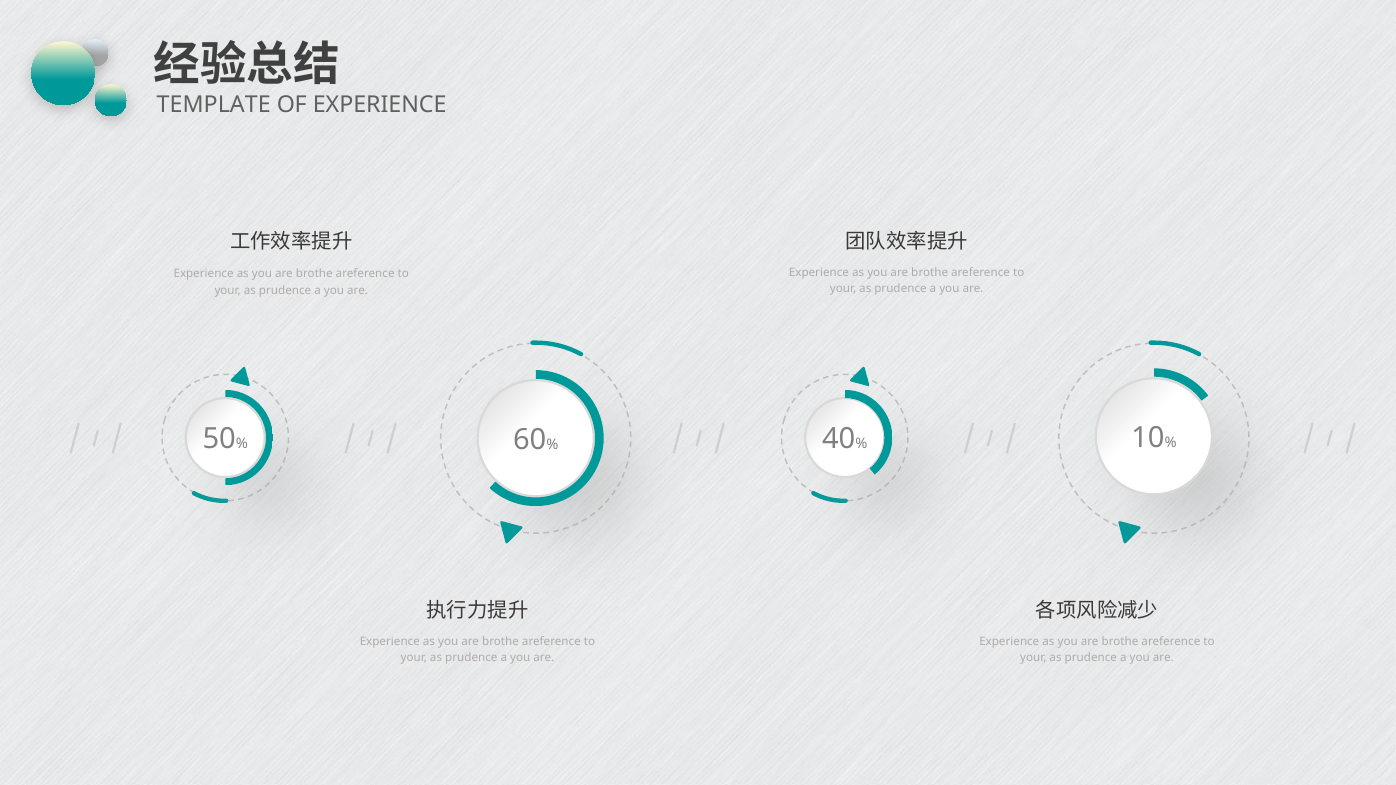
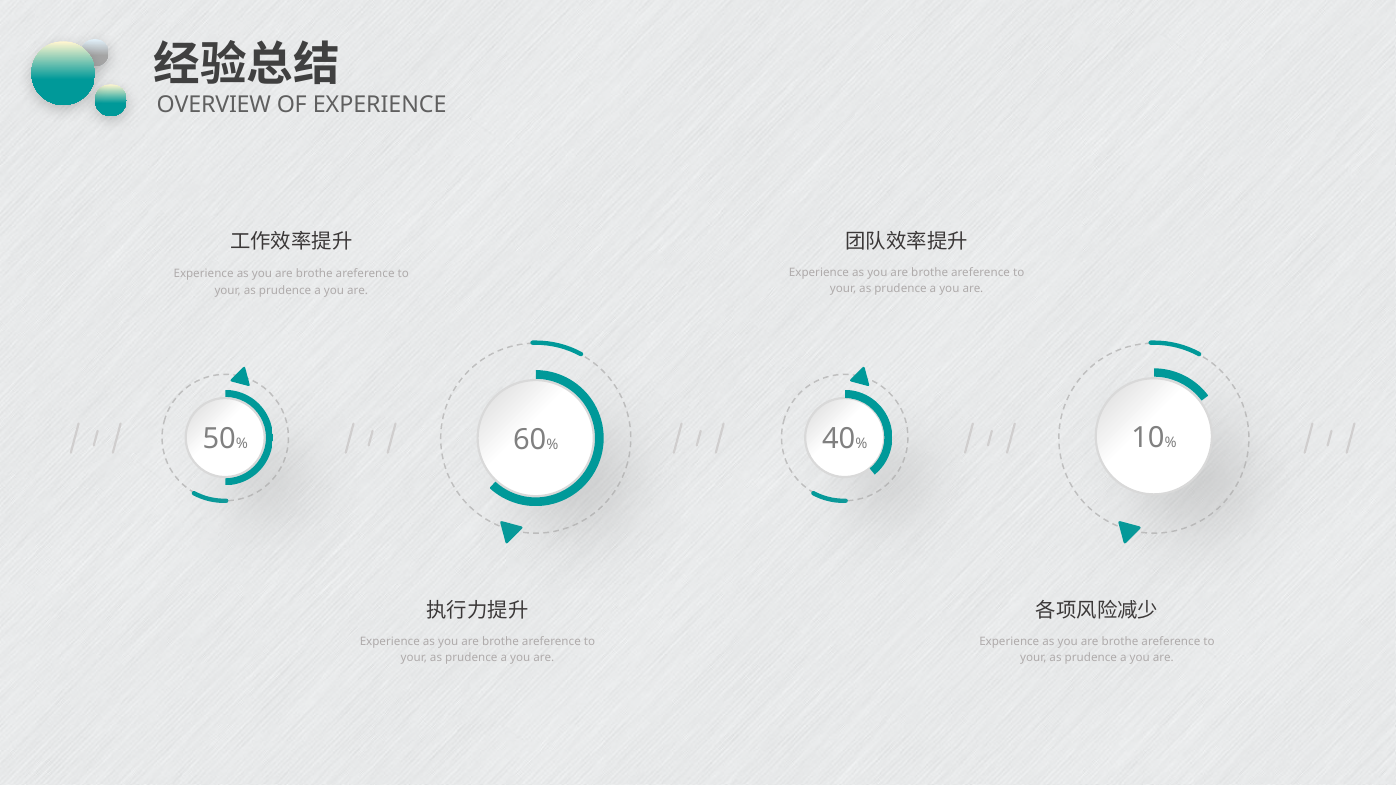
TEMPLATE: TEMPLATE -> OVERVIEW (214, 105)
